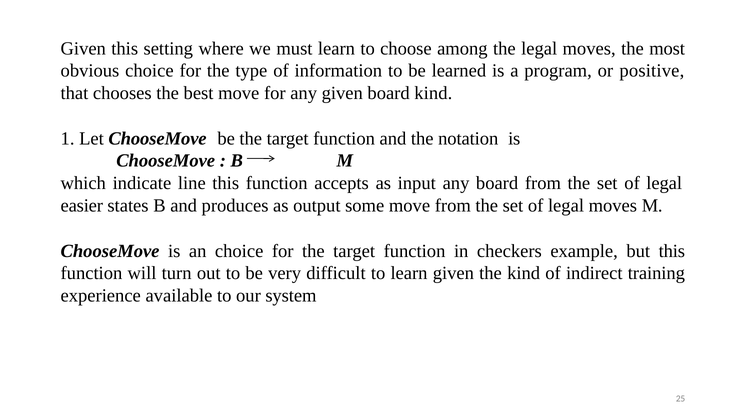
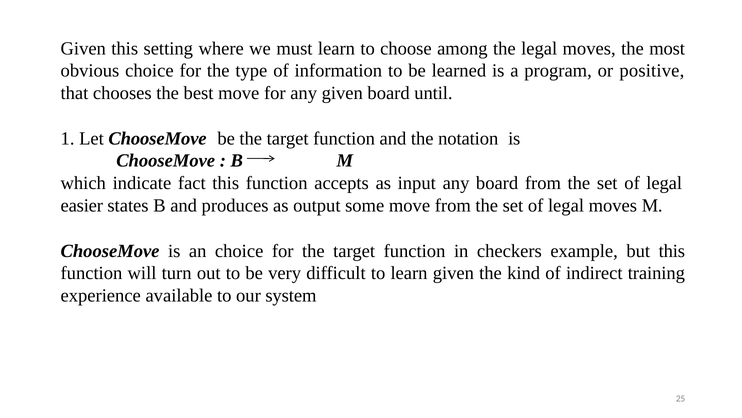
board kind: kind -> until (433, 93)
line: line -> fact (192, 183)
